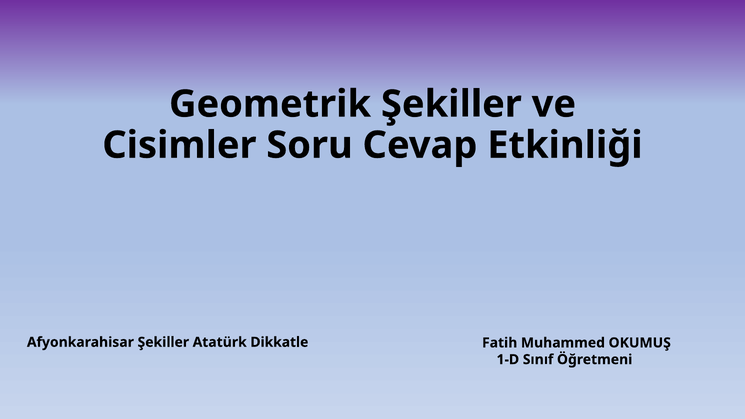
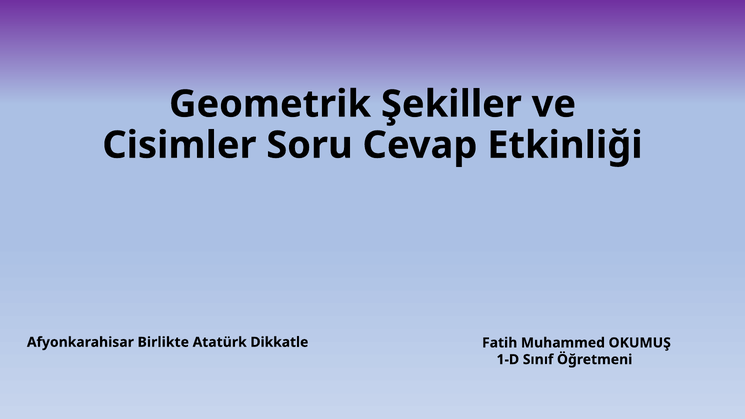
Afyonkarahisar Şekiller: Şekiller -> Birlikte (163, 342)
